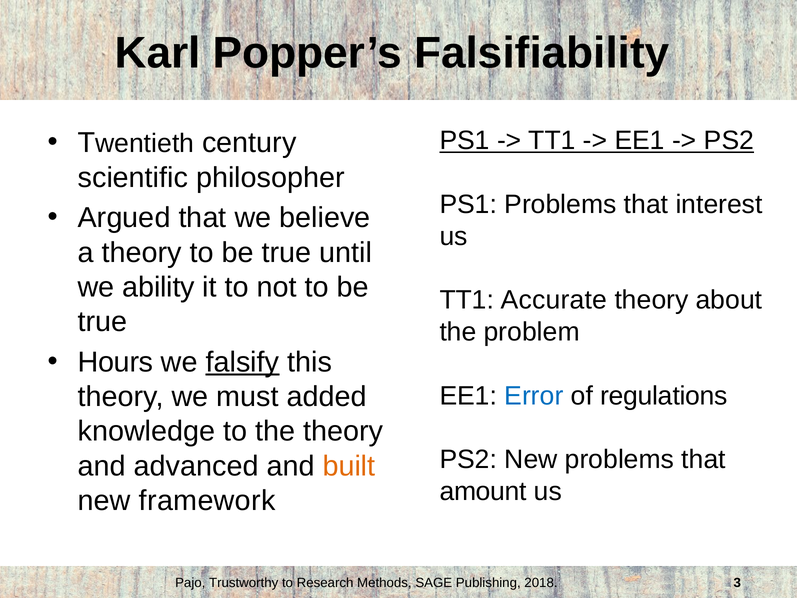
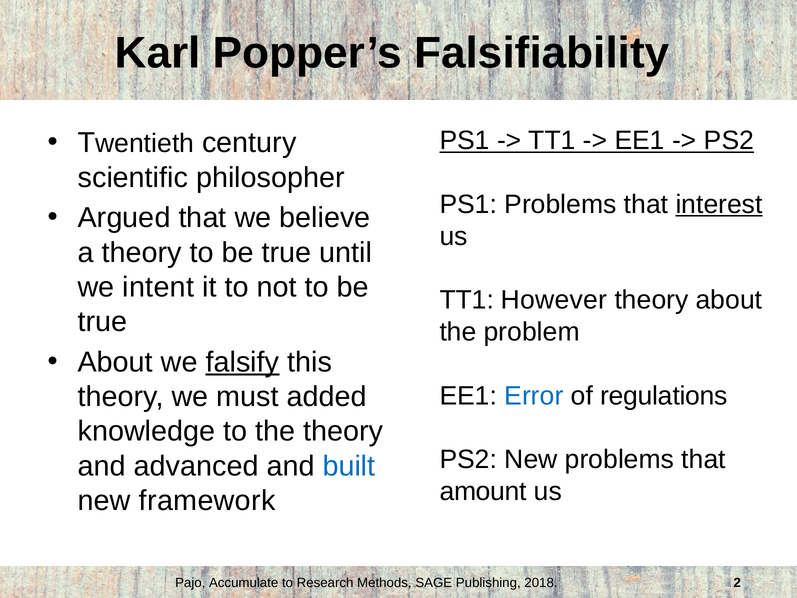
interest underline: none -> present (719, 204)
ability: ability -> intent (158, 287)
Accurate: Accurate -> However (554, 300)
Hours: Hours -> About (115, 362)
built colour: orange -> blue (349, 466)
Trustworthy: Trustworthy -> Accumulate (244, 583)
3: 3 -> 2 (737, 583)
